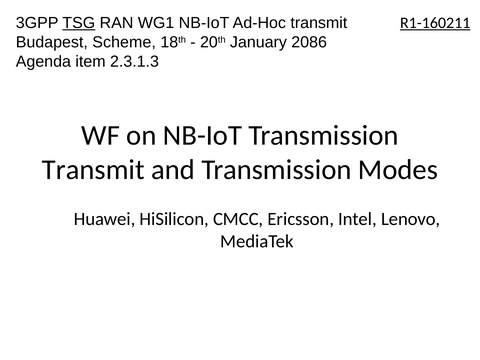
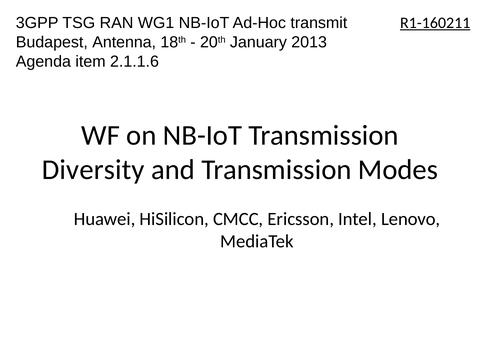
TSG underline: present -> none (79, 23)
Scheme: Scheme -> Antenna (124, 42)
2086: 2086 -> 2013 (309, 42)
2.3.1.3: 2.3.1.3 -> 2.1.1.6 (134, 61)
Transmit: Transmit -> Diversity (93, 170)
